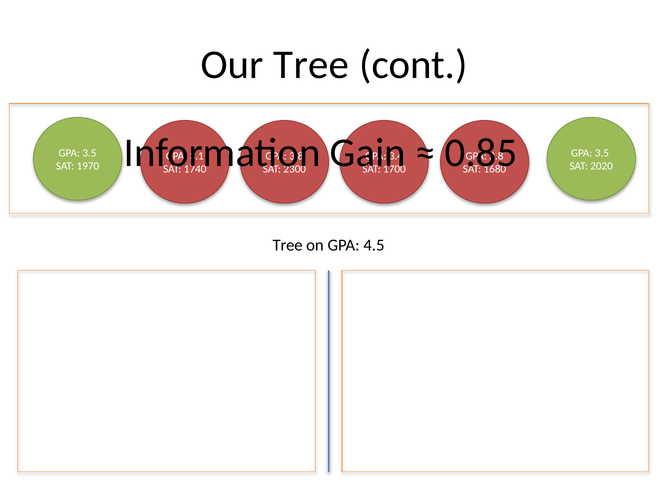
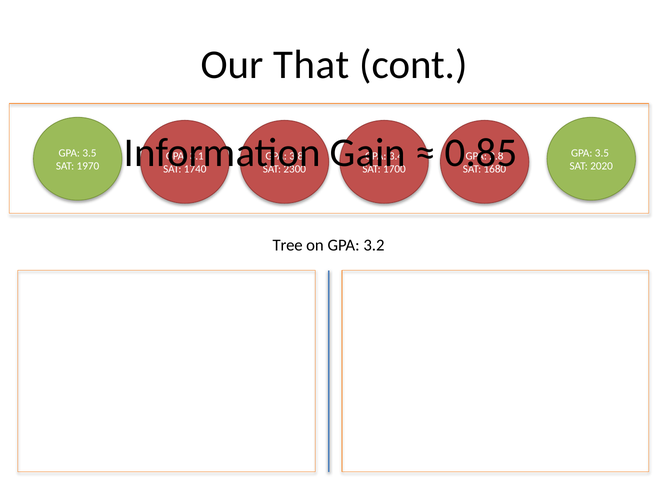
Our Tree: Tree -> That (311, 65)
4.5: 4.5 -> 3.2 (374, 246)
